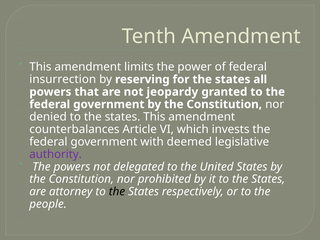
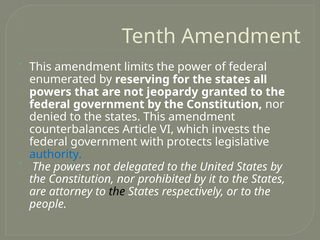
insurrection: insurrection -> enumerated (63, 79)
deemed: deemed -> protects (189, 142)
authority colour: purple -> blue (56, 154)
